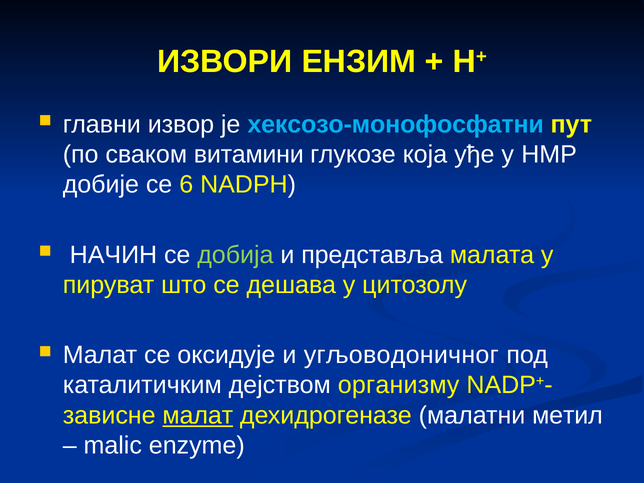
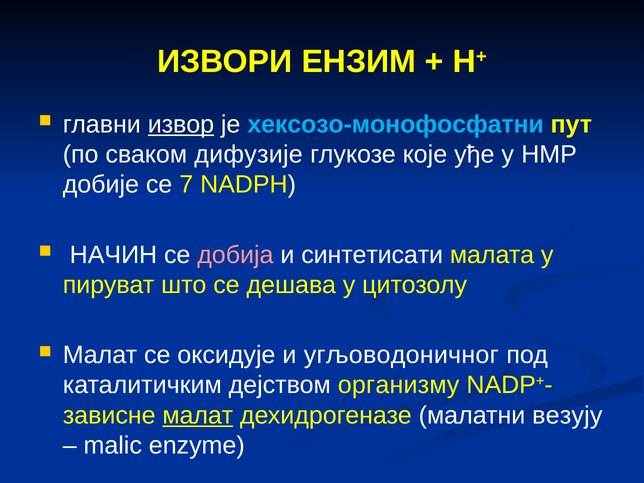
извор underline: none -> present (181, 125)
витамини: витамини -> дифузије (249, 155)
која: која -> које (425, 155)
6: 6 -> 7 (186, 185)
добија colour: light green -> pink (235, 255)
представља: представља -> синтетисати (372, 255)
метил: метил -> везују (567, 415)
